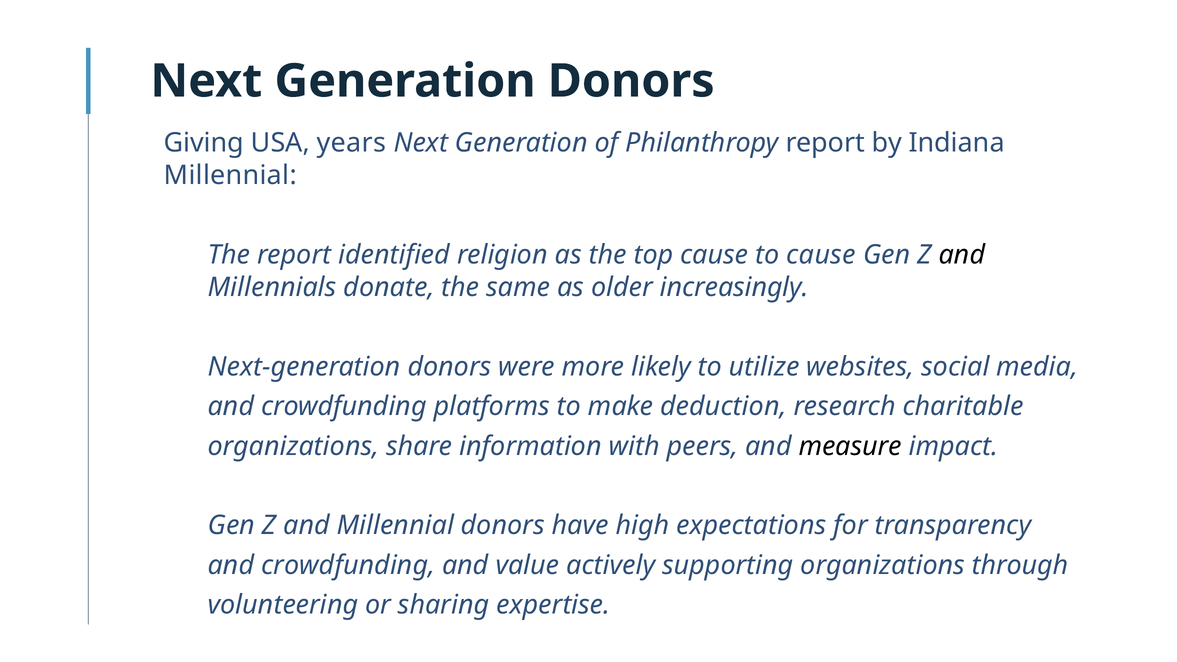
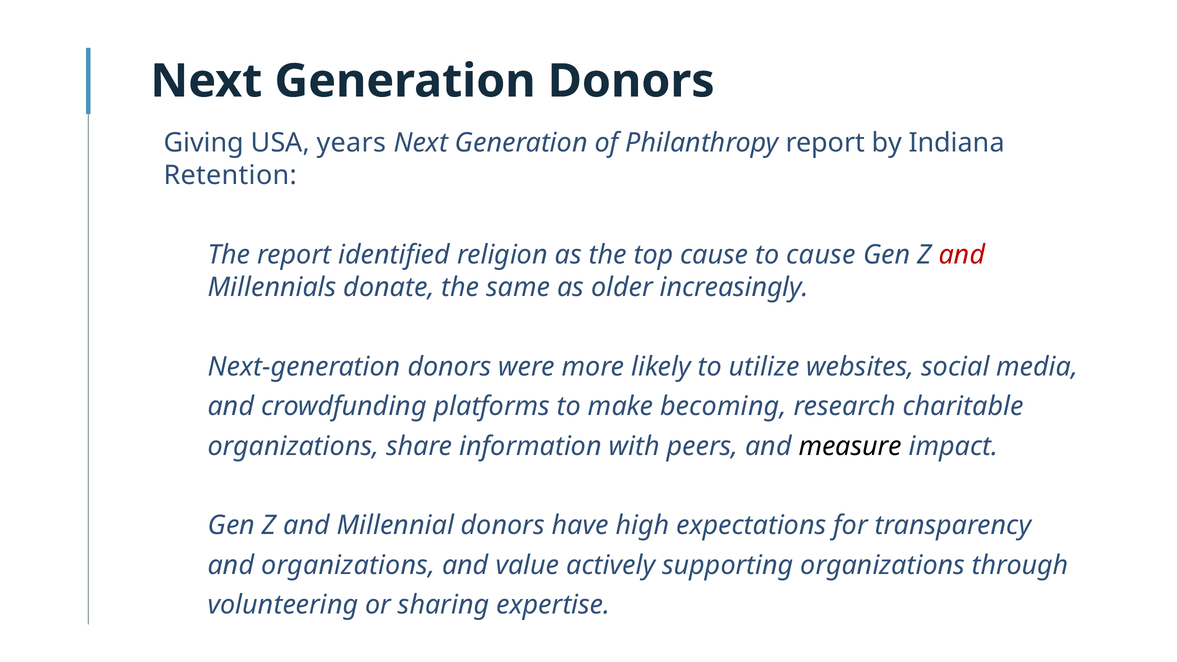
Millennial: Millennial -> Retention (230, 175)
and colour: black -> red (962, 255)
deduction: deduction -> becoming (723, 406)
crowdfunding: crowdfunding -> organizations (348, 565)
